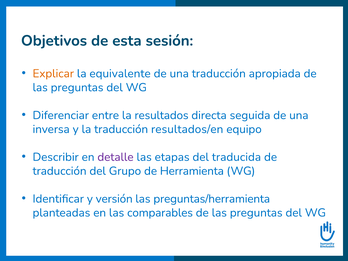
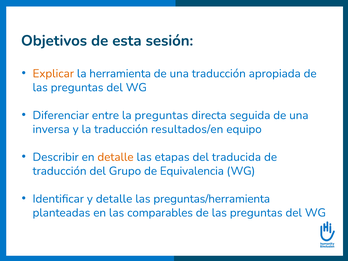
equivalente: equivalente -> herramienta (120, 73)
la resultados: resultados -> preguntas (161, 115)
detalle colour: purple -> orange (115, 157)
Herramienta: Herramienta -> Equivalencia (192, 171)
y versión: versión -> detalle (114, 199)
